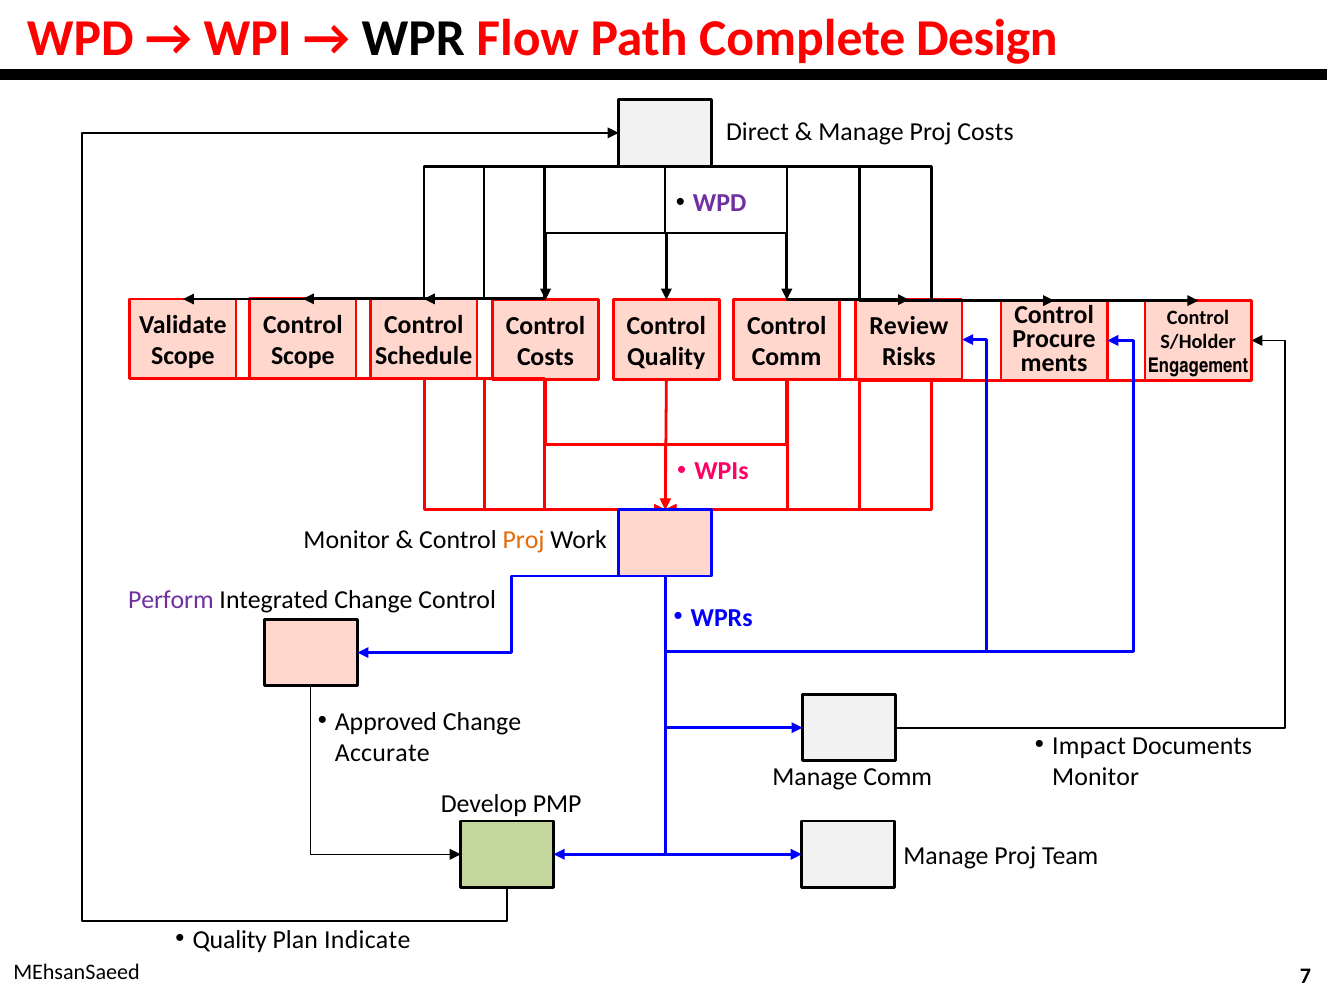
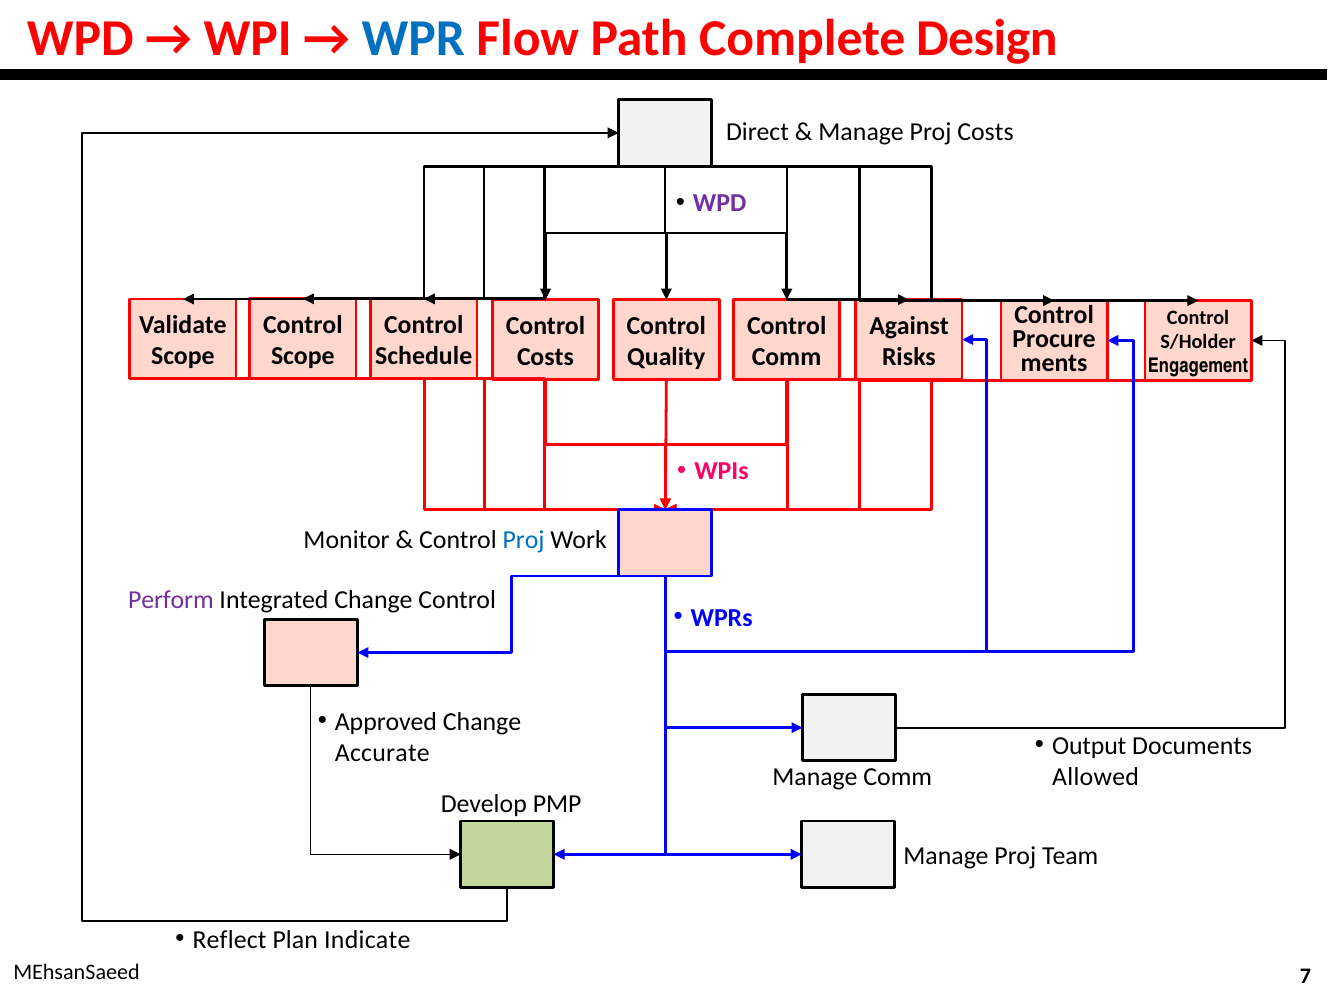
WPR colour: black -> blue (413, 39)
Review: Review -> Against (909, 326)
Proj colour: orange -> blue (524, 540)
Impact: Impact -> Output (1089, 745)
Monitor: Monitor -> Allowed (1096, 777)
Quality: Quality -> Reflect (230, 939)
